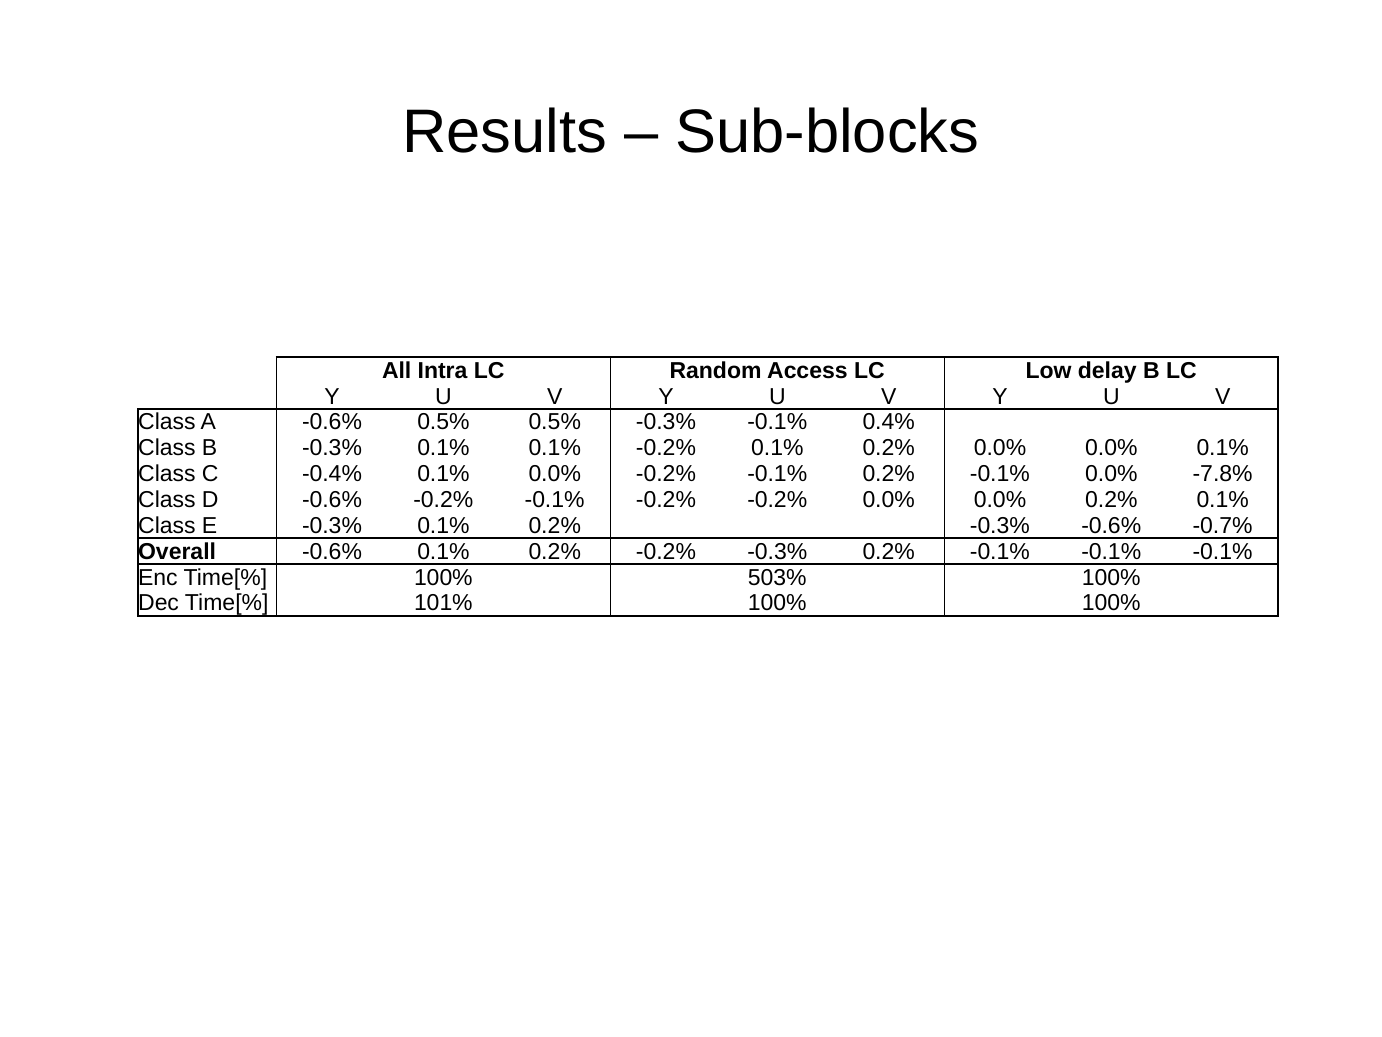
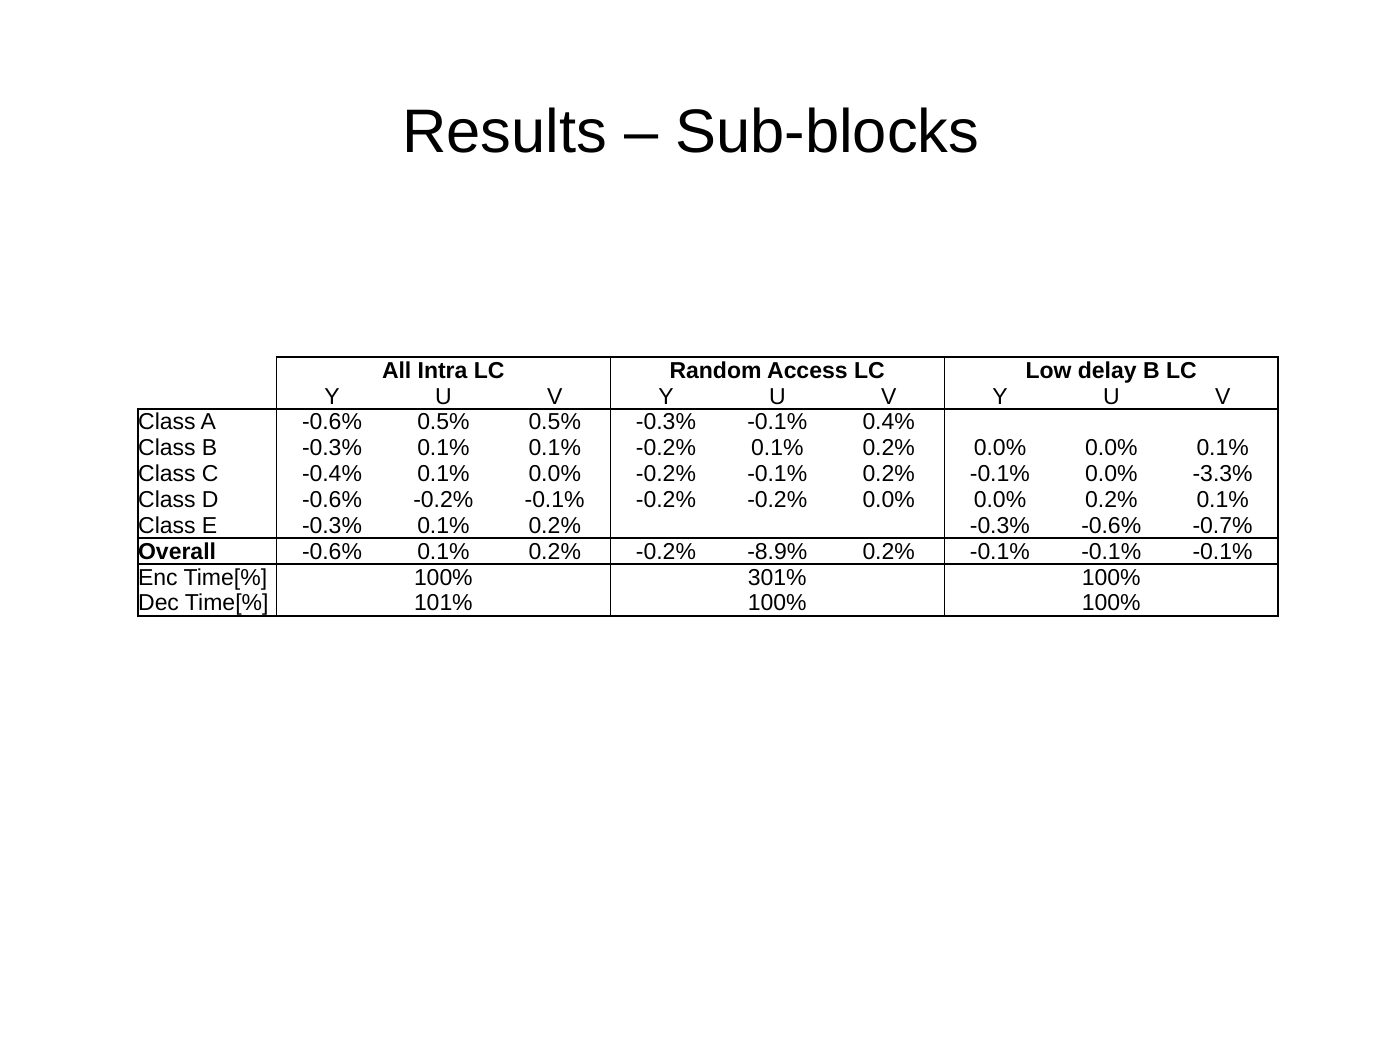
-7.8%: -7.8% -> -3.3% (1223, 474)
-0.2% -0.3%: -0.3% -> -8.9% (777, 551)
503%: 503% -> 301% (777, 577)
